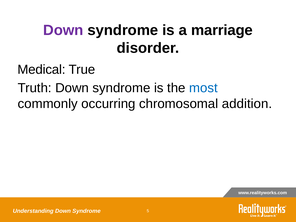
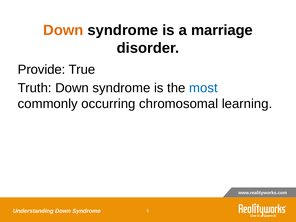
Down colour: purple -> orange (63, 30)
Medical: Medical -> Provide (42, 69)
addition: addition -> learning (247, 104)
